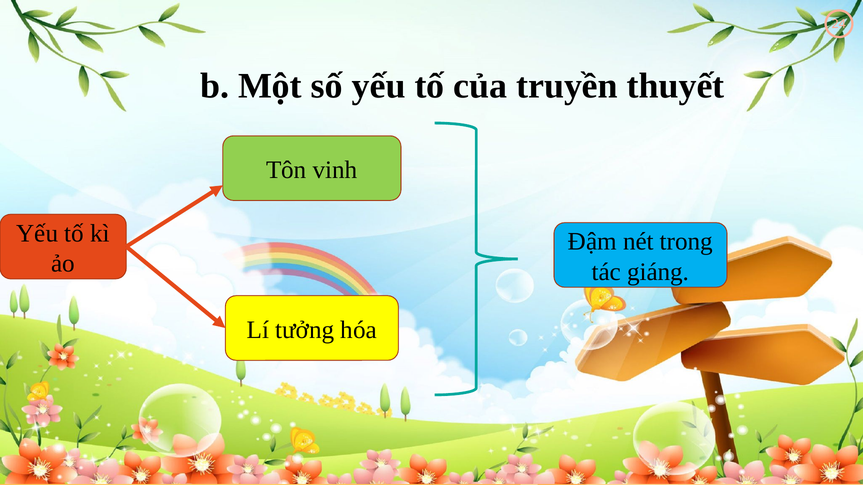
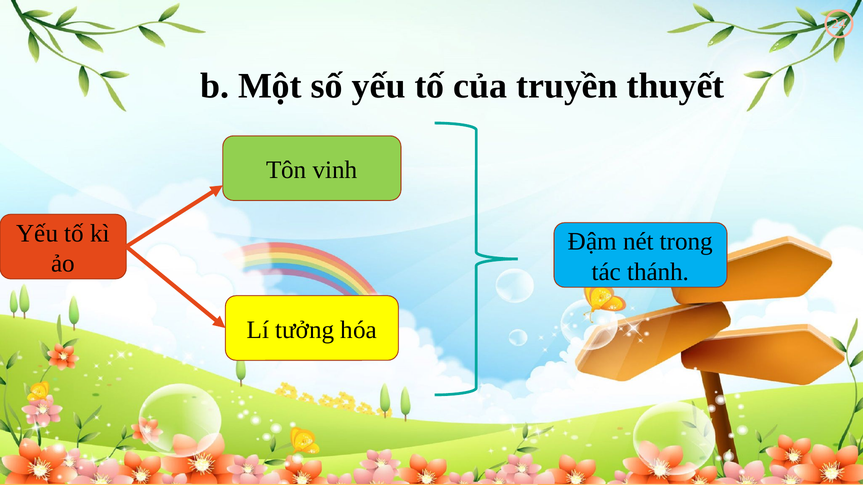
giáng: giáng -> thánh (658, 272)
